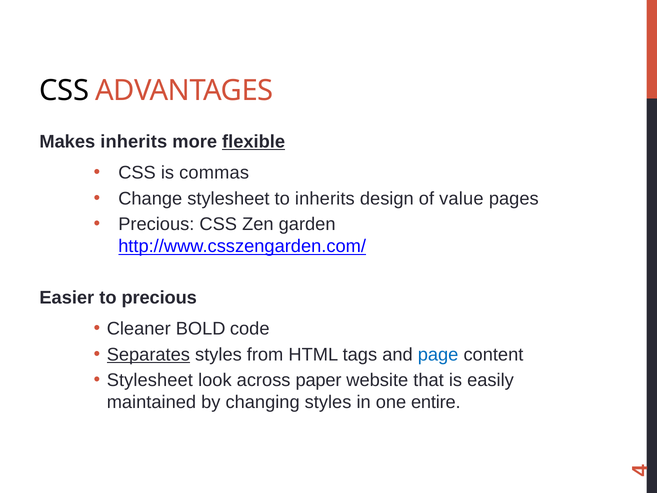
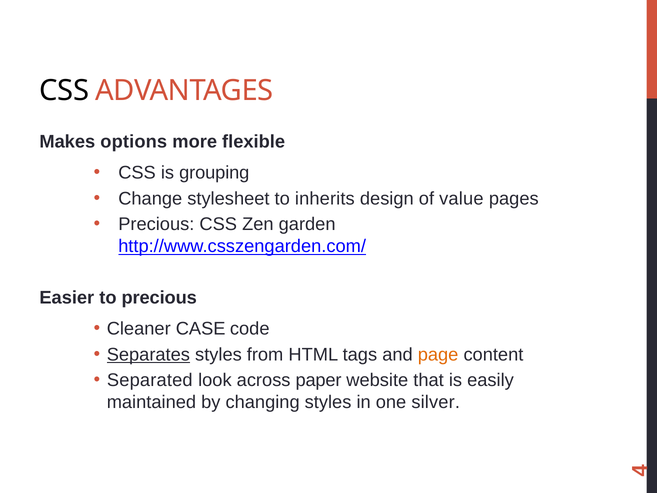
Makes inherits: inherits -> options (134, 141)
flexible underline: present -> none (254, 141)
commas: commas -> grouping (214, 173)
BOLD: BOLD -> CASE (201, 329)
page colour: blue -> orange (438, 354)
Stylesheet: Stylesheet -> Separated (150, 380)
entire: entire -> silver (436, 402)
